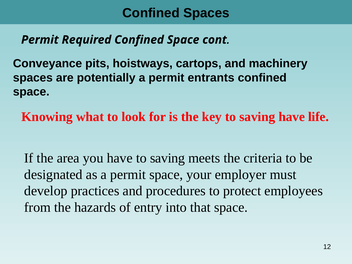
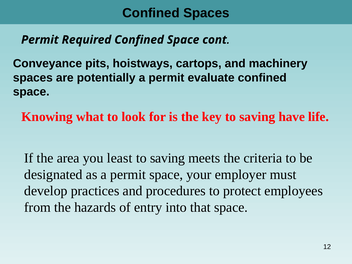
entrants: entrants -> evaluate (211, 78)
you have: have -> least (120, 158)
